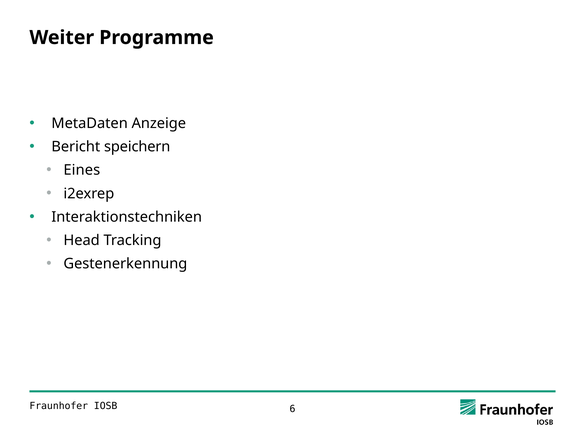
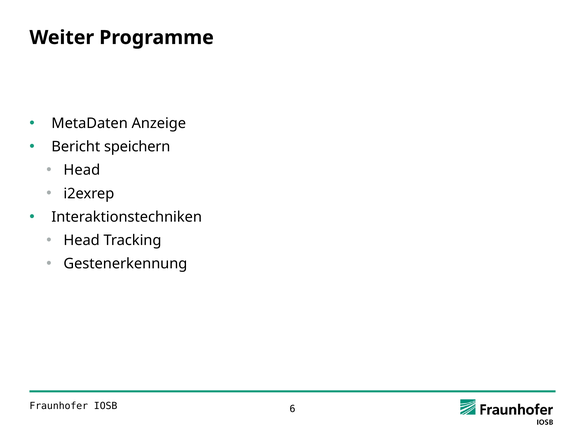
Eines: Eines -> Head (82, 170)
